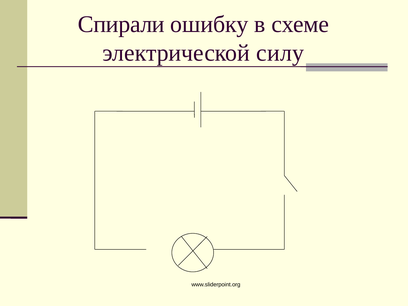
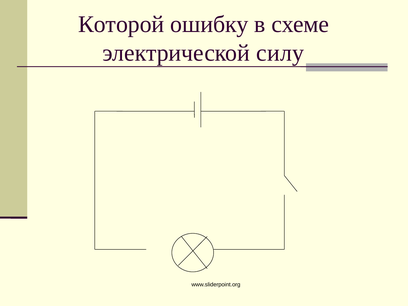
Спирали: Спирали -> Которой (121, 24)
